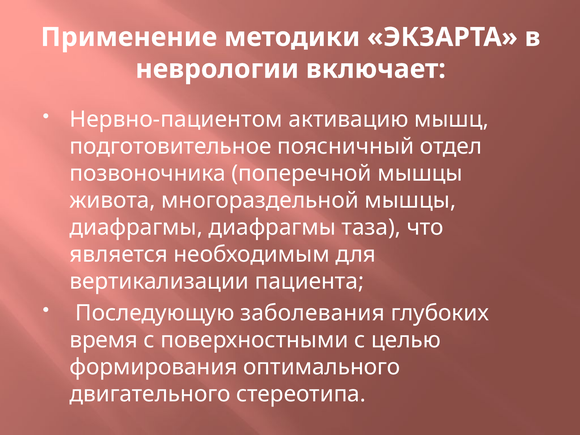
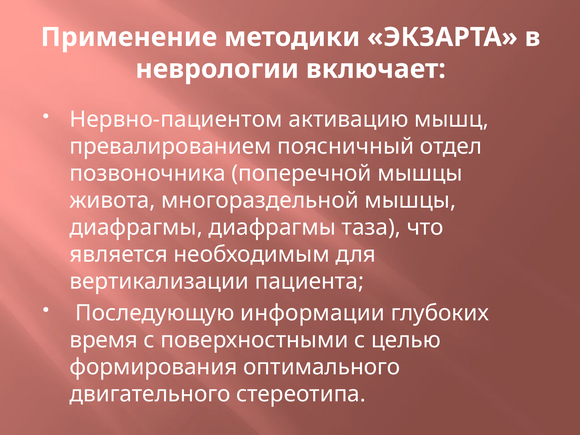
подготовительное: подготовительное -> превалированием (170, 146)
заболевания: заболевания -> информации (313, 313)
